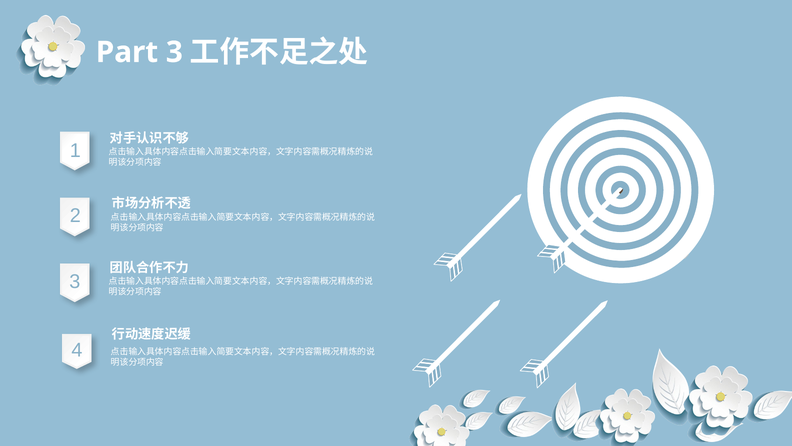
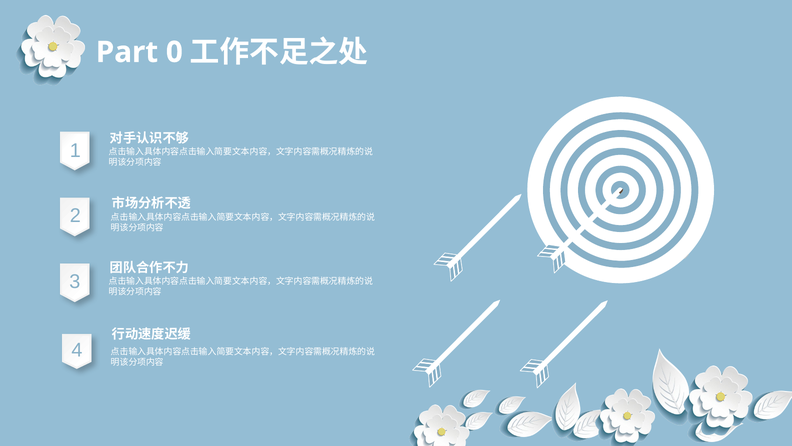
Part 3: 3 -> 0 (174, 52)
